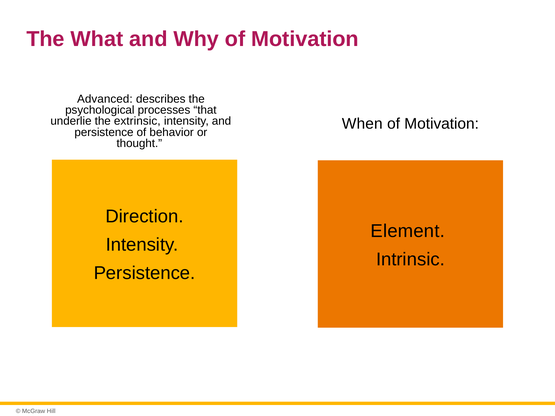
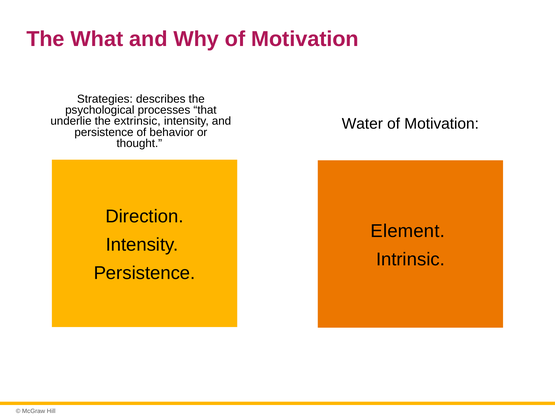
Advanced: Advanced -> Strategies (105, 99)
When: When -> Water (362, 124)
